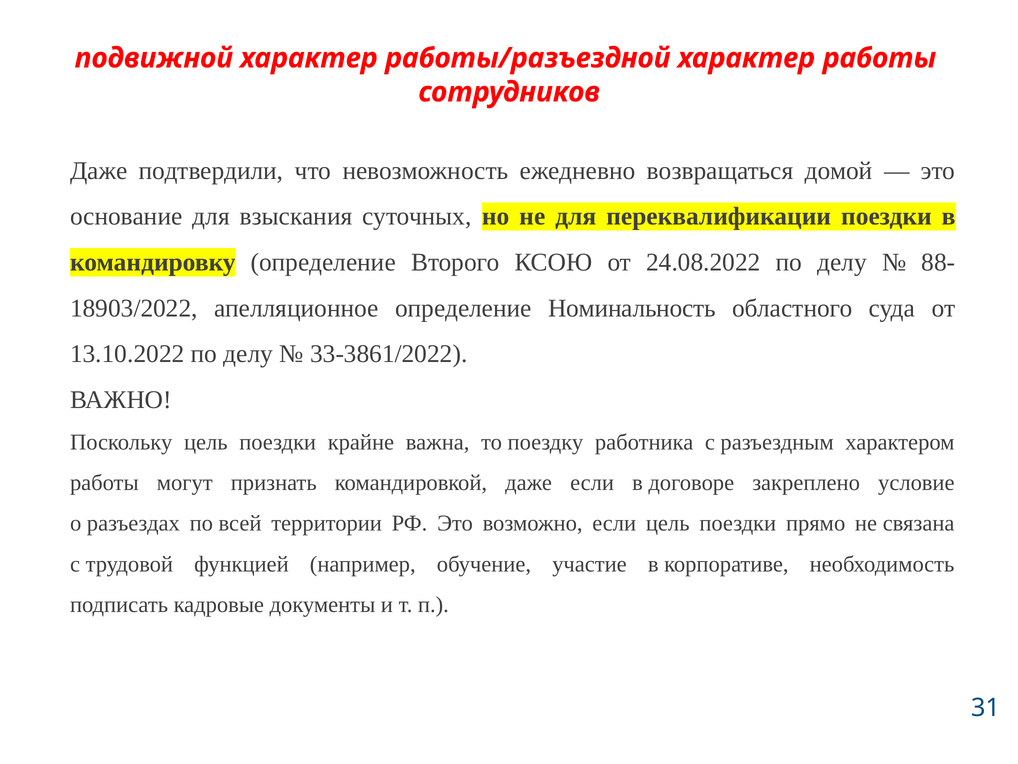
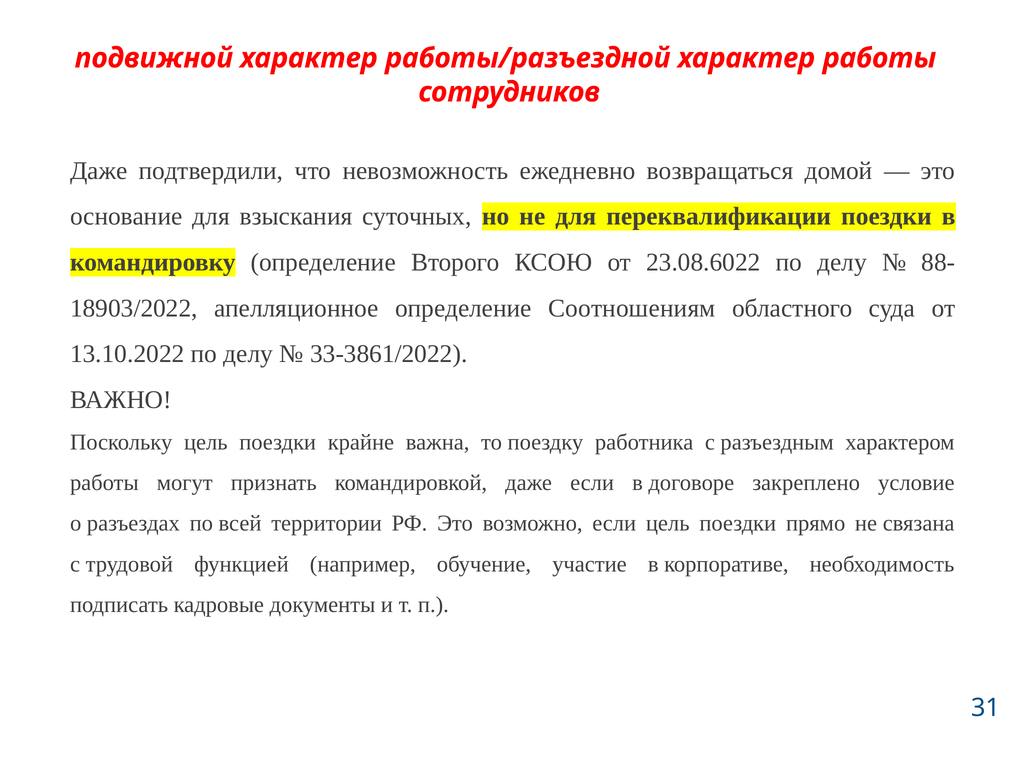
24.08.2022: 24.08.2022 -> 23.08.6022 (703, 262)
Номинальность: Номинальность -> Соотношениям (632, 308)
